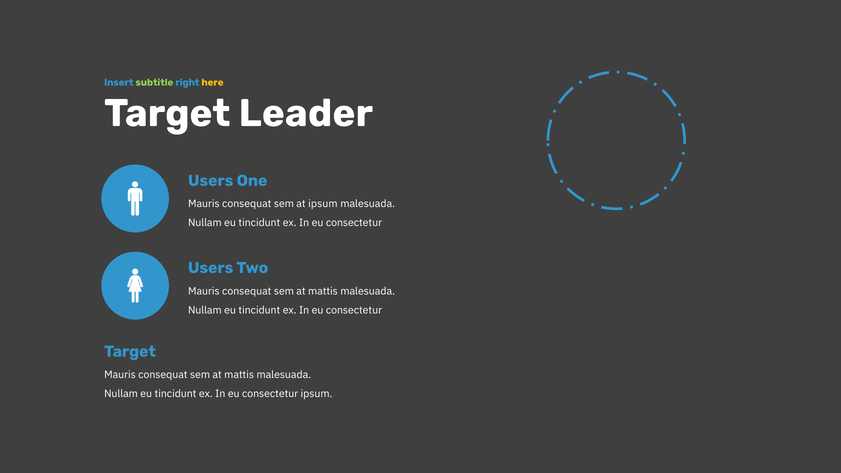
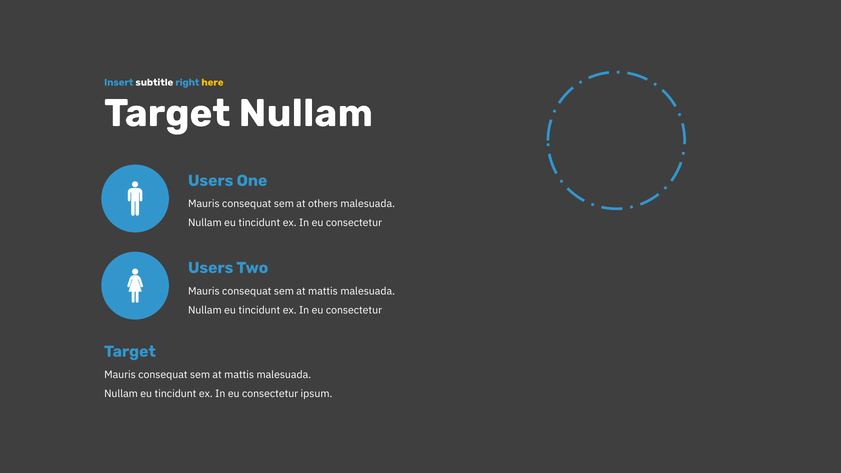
subtitle colour: light green -> white (154, 82)
Target Leader: Leader -> Nullam (306, 113)
at ipsum: ipsum -> others (323, 204)
